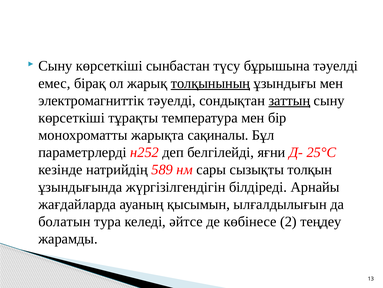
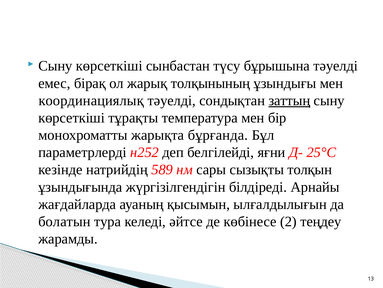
толқынының underline: present -> none (210, 83)
электромагниттік: электромагниттік -> координациялық (91, 100)
сақиналы: сақиналы -> бұрғанда (218, 135)
